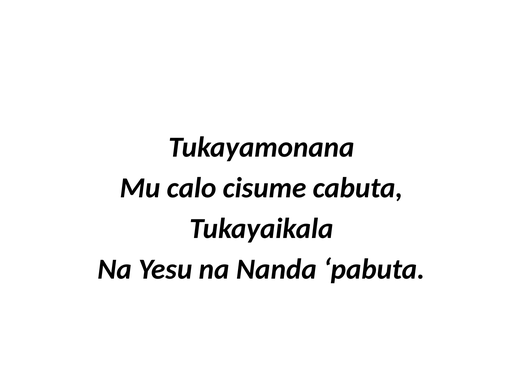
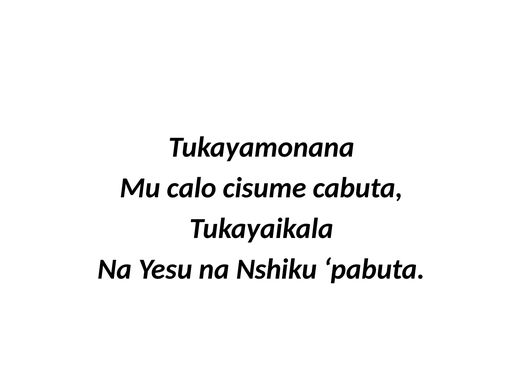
Nanda: Nanda -> Nshiku (277, 269)
